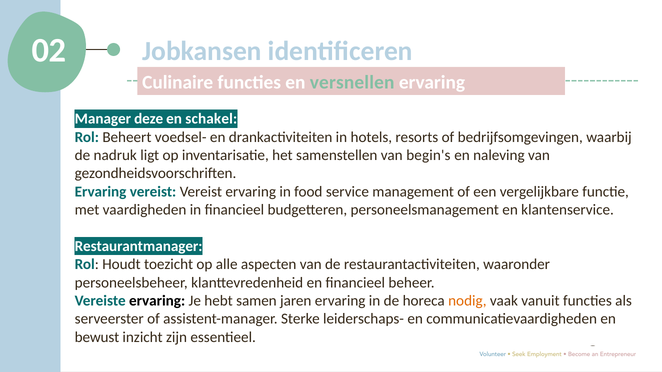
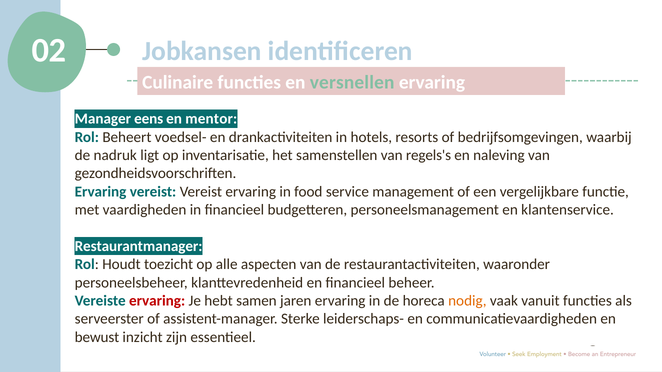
deze: deze -> eens (149, 119)
schakel: schakel -> mentor (211, 119)
begin's: begin's -> regels's (429, 155)
ervaring colour: black -> red (157, 301)
